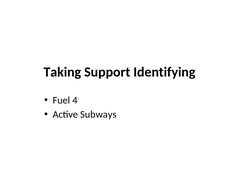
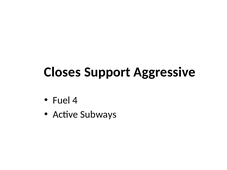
Taking: Taking -> Closes (62, 72)
Identifying: Identifying -> Aggressive (164, 72)
